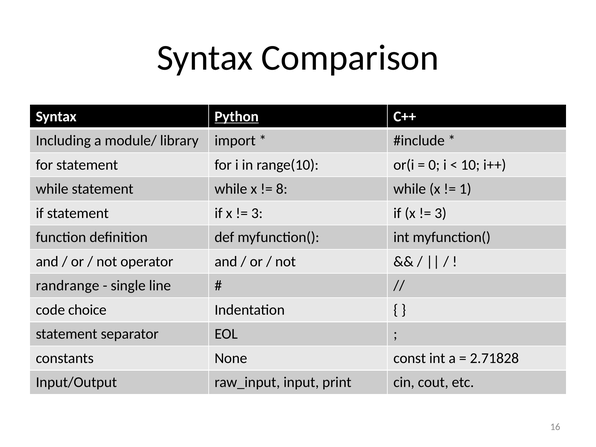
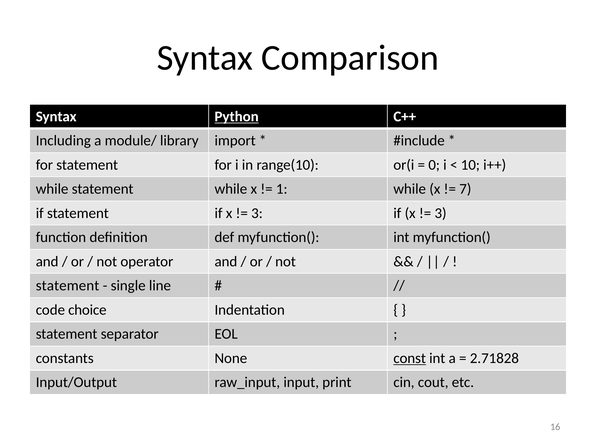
8: 8 -> 1 (282, 189)
1: 1 -> 7 (465, 189)
randrange: randrange -> statement (68, 286)
const underline: none -> present (410, 358)
